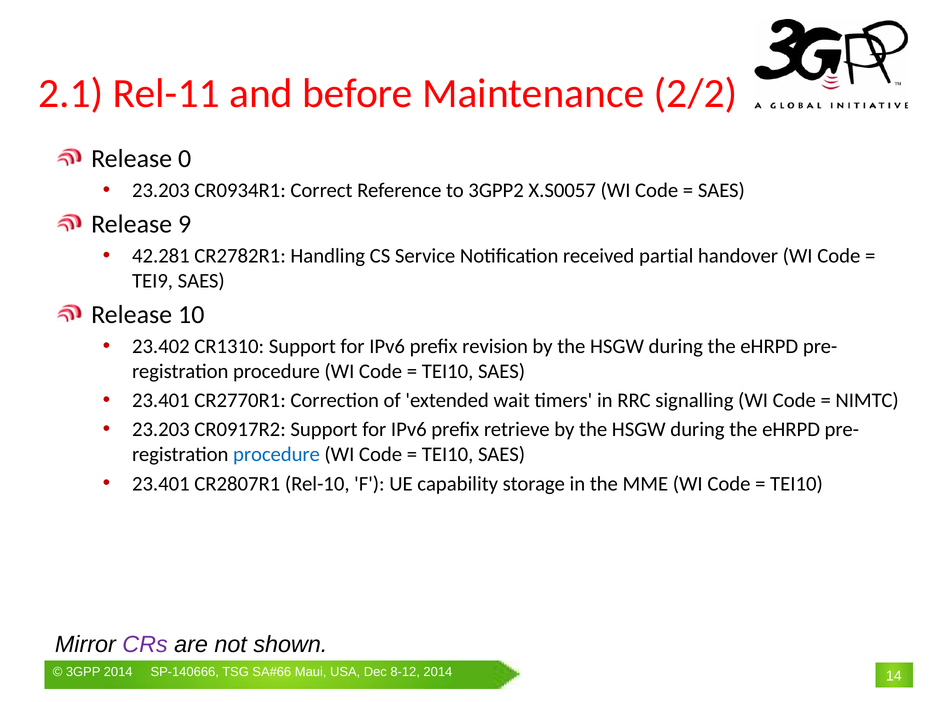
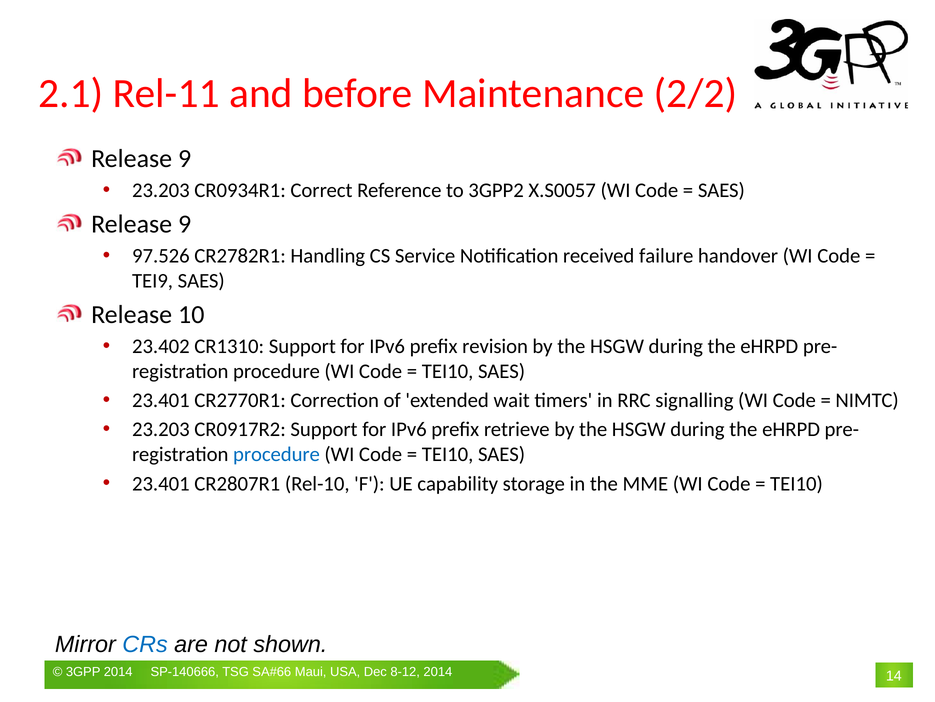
0: 0 -> 9 (185, 158)
42.281: 42.281 -> 97.526 (161, 256)
partial: partial -> failure (666, 256)
CRs colour: purple -> blue (145, 644)
